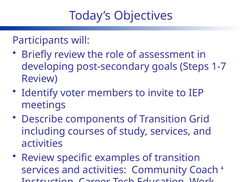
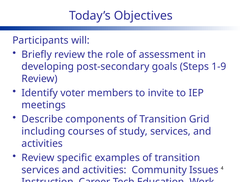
1-7: 1-7 -> 1-9 (219, 66)
Coach: Coach -> Issues (204, 169)
